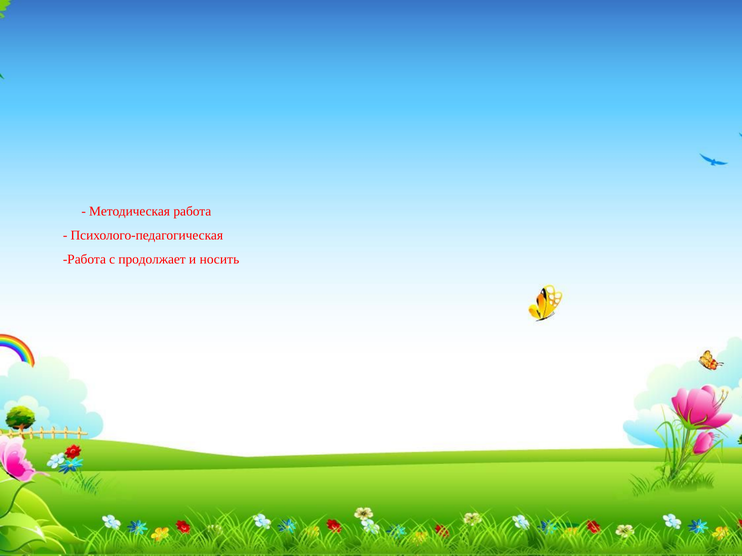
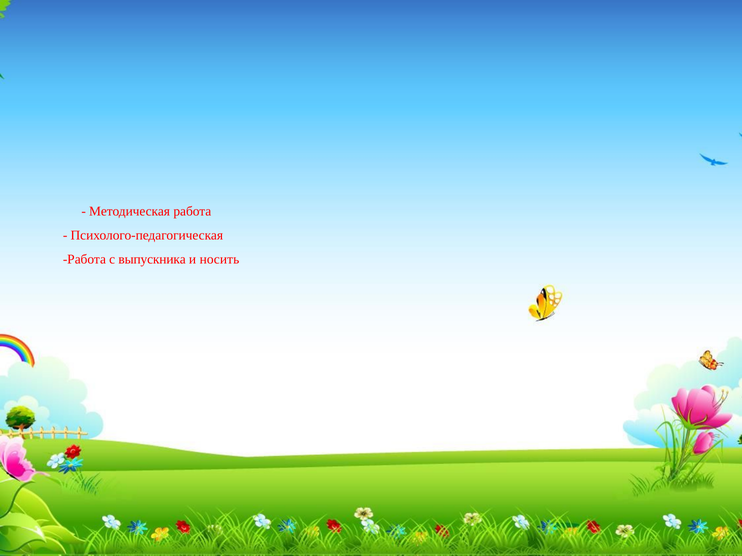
продолжает: продолжает -> выпускника (152, 260)
